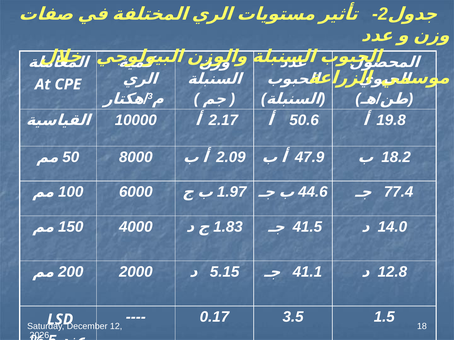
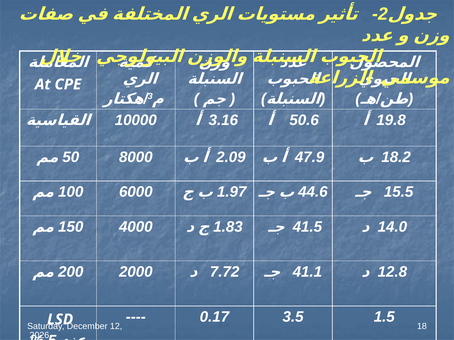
2.17: 2.17 -> 3.16 (223, 120)
77.4: 77.4 -> 15.5 (399, 192)
5.15: 5.15 -> 7.72 (225, 272)
